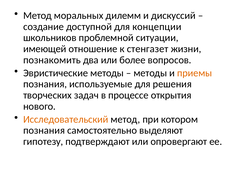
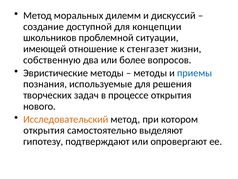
познакомить: познакомить -> собственную (52, 60)
приемы colour: orange -> blue (195, 73)
познания: познания -> открытия (44, 130)
